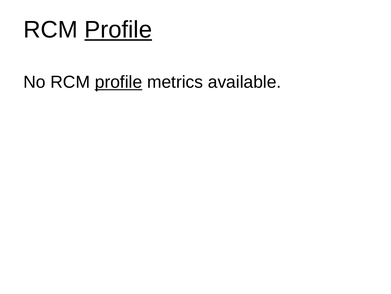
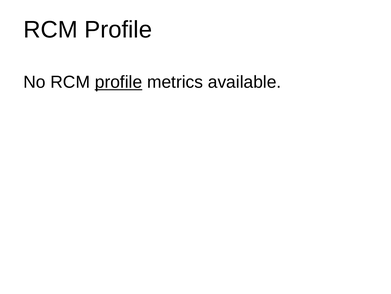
Profile underline: present -> none (118, 30)
